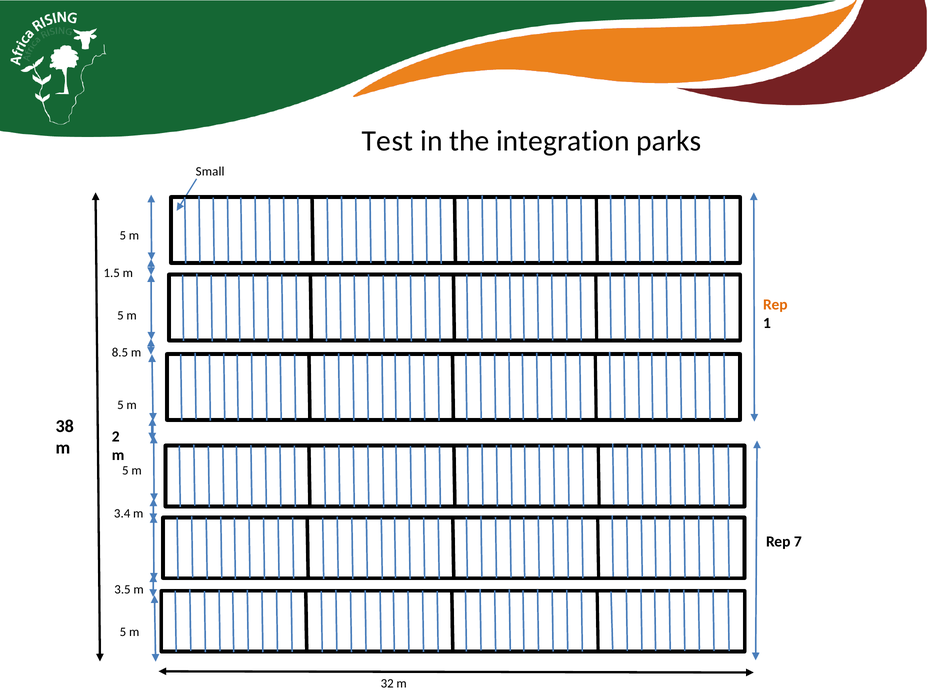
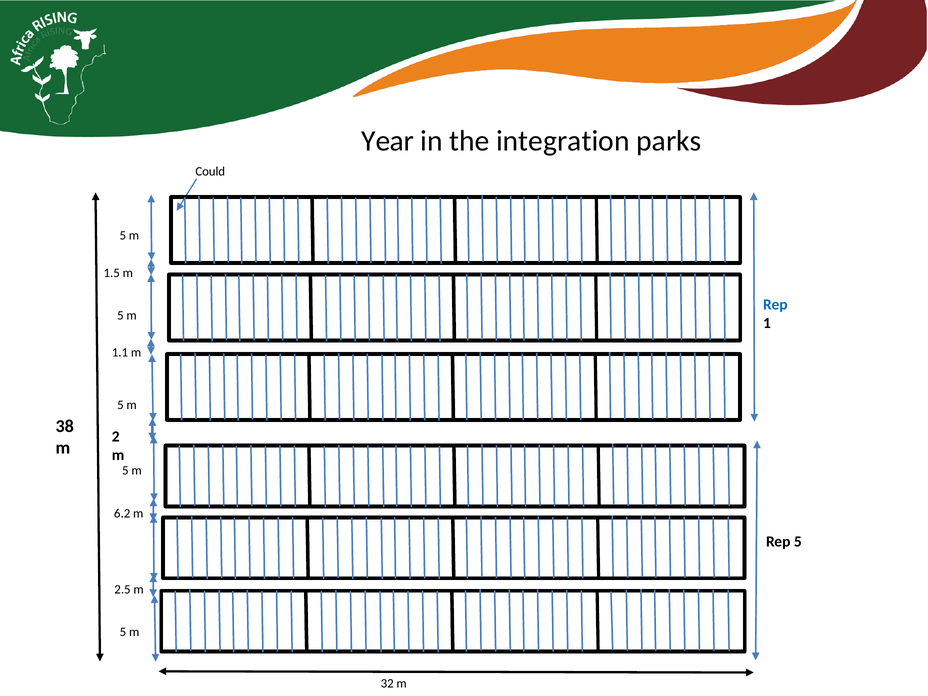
Test: Test -> Year (388, 141)
Small: Small -> Could (210, 171)
Rep colour: orange -> blue (775, 304)
8.5: 8.5 -> 1.1 (120, 352)
3.4: 3.4 -> 6.2 (122, 514)
Rep 7: 7 -> 5 (798, 542)
3.5: 3.5 -> 2.5 (123, 590)
